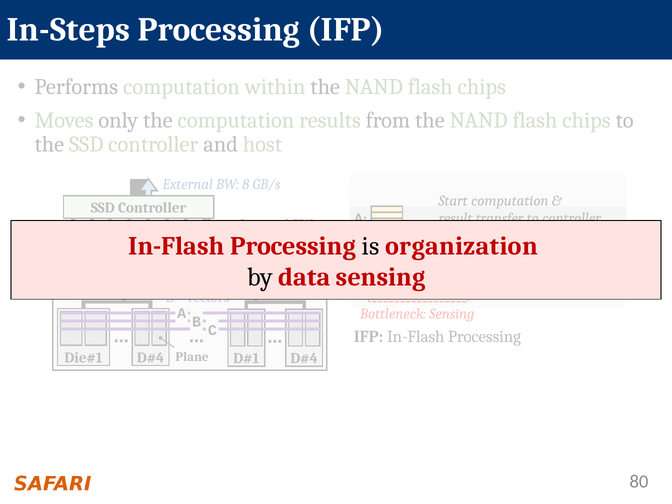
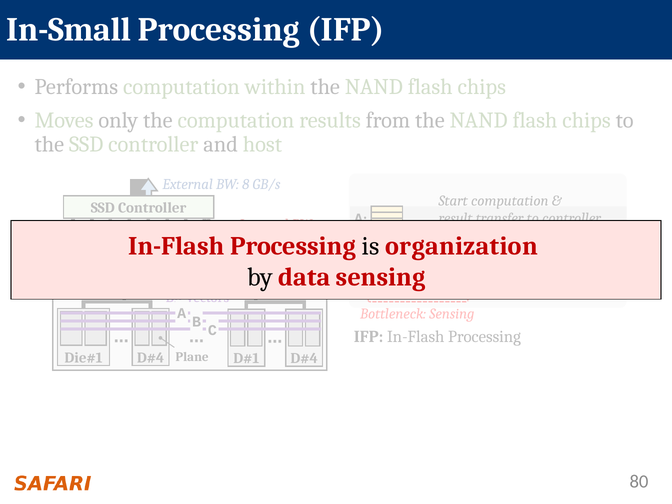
In-Steps: In-Steps -> In-Small (69, 30)
